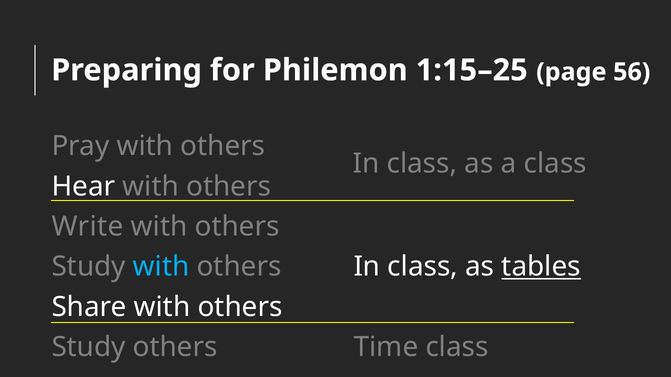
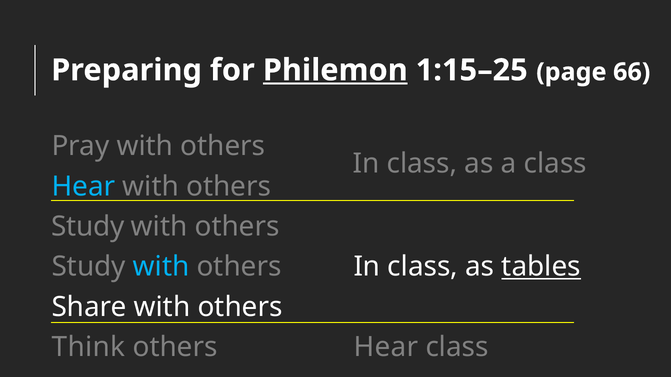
Philemon underline: none -> present (335, 70)
56: 56 -> 66 (632, 72)
Hear colour: white -> light blue (83, 187)
Write: Write -> Study (88, 227)
Study: Study -> Think (88, 348)
Time: Time -> Hear (386, 348)
